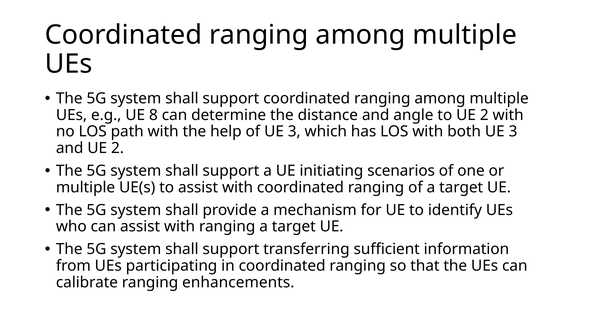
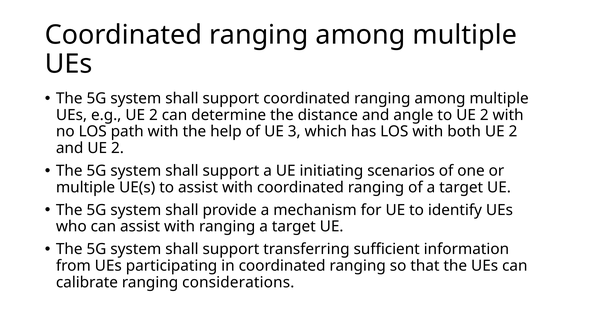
e.g UE 8: 8 -> 2 (153, 115)
both UE 3: 3 -> 2 (513, 132)
enhancements: enhancements -> considerations (238, 283)
